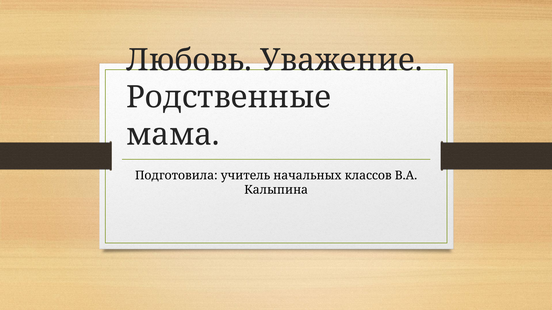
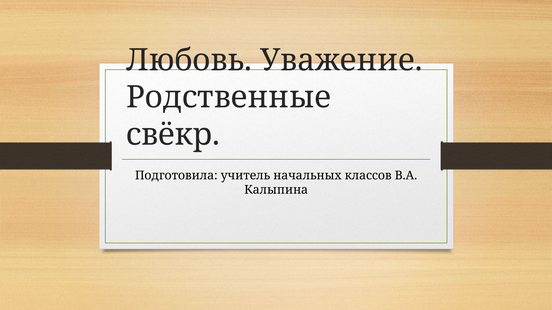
мама: мама -> свёкр (173, 135)
